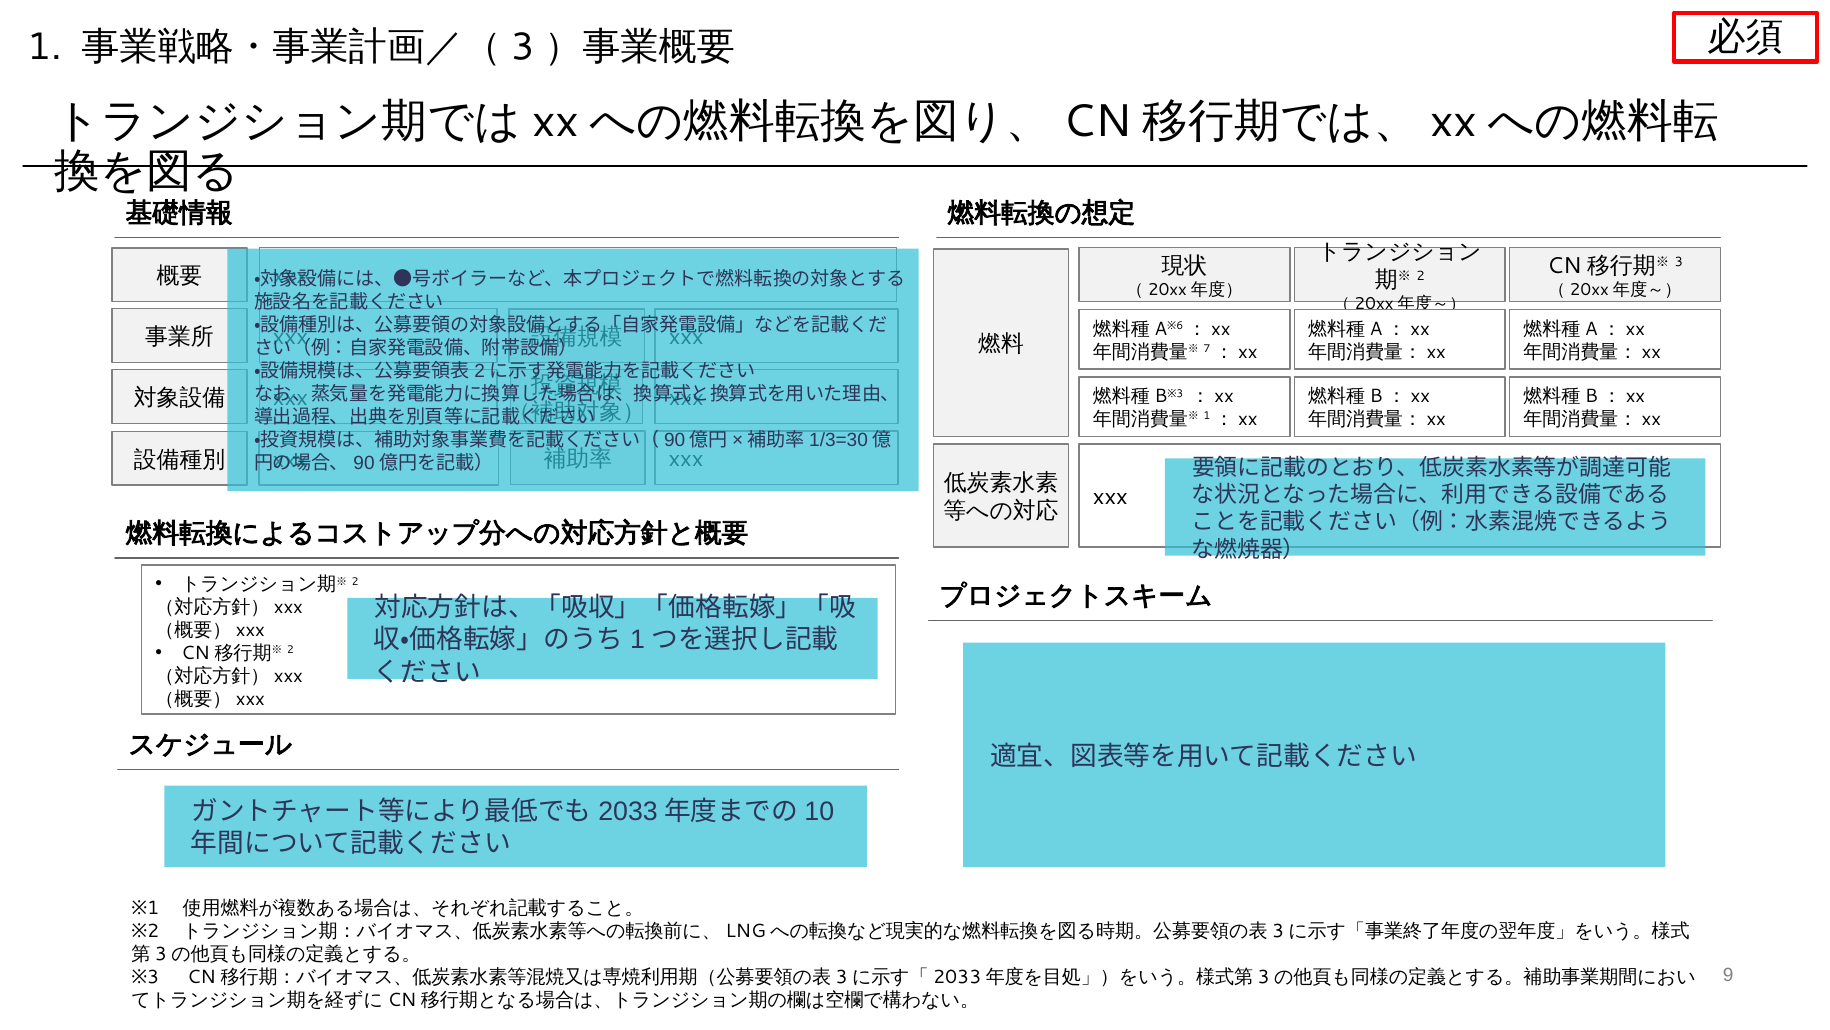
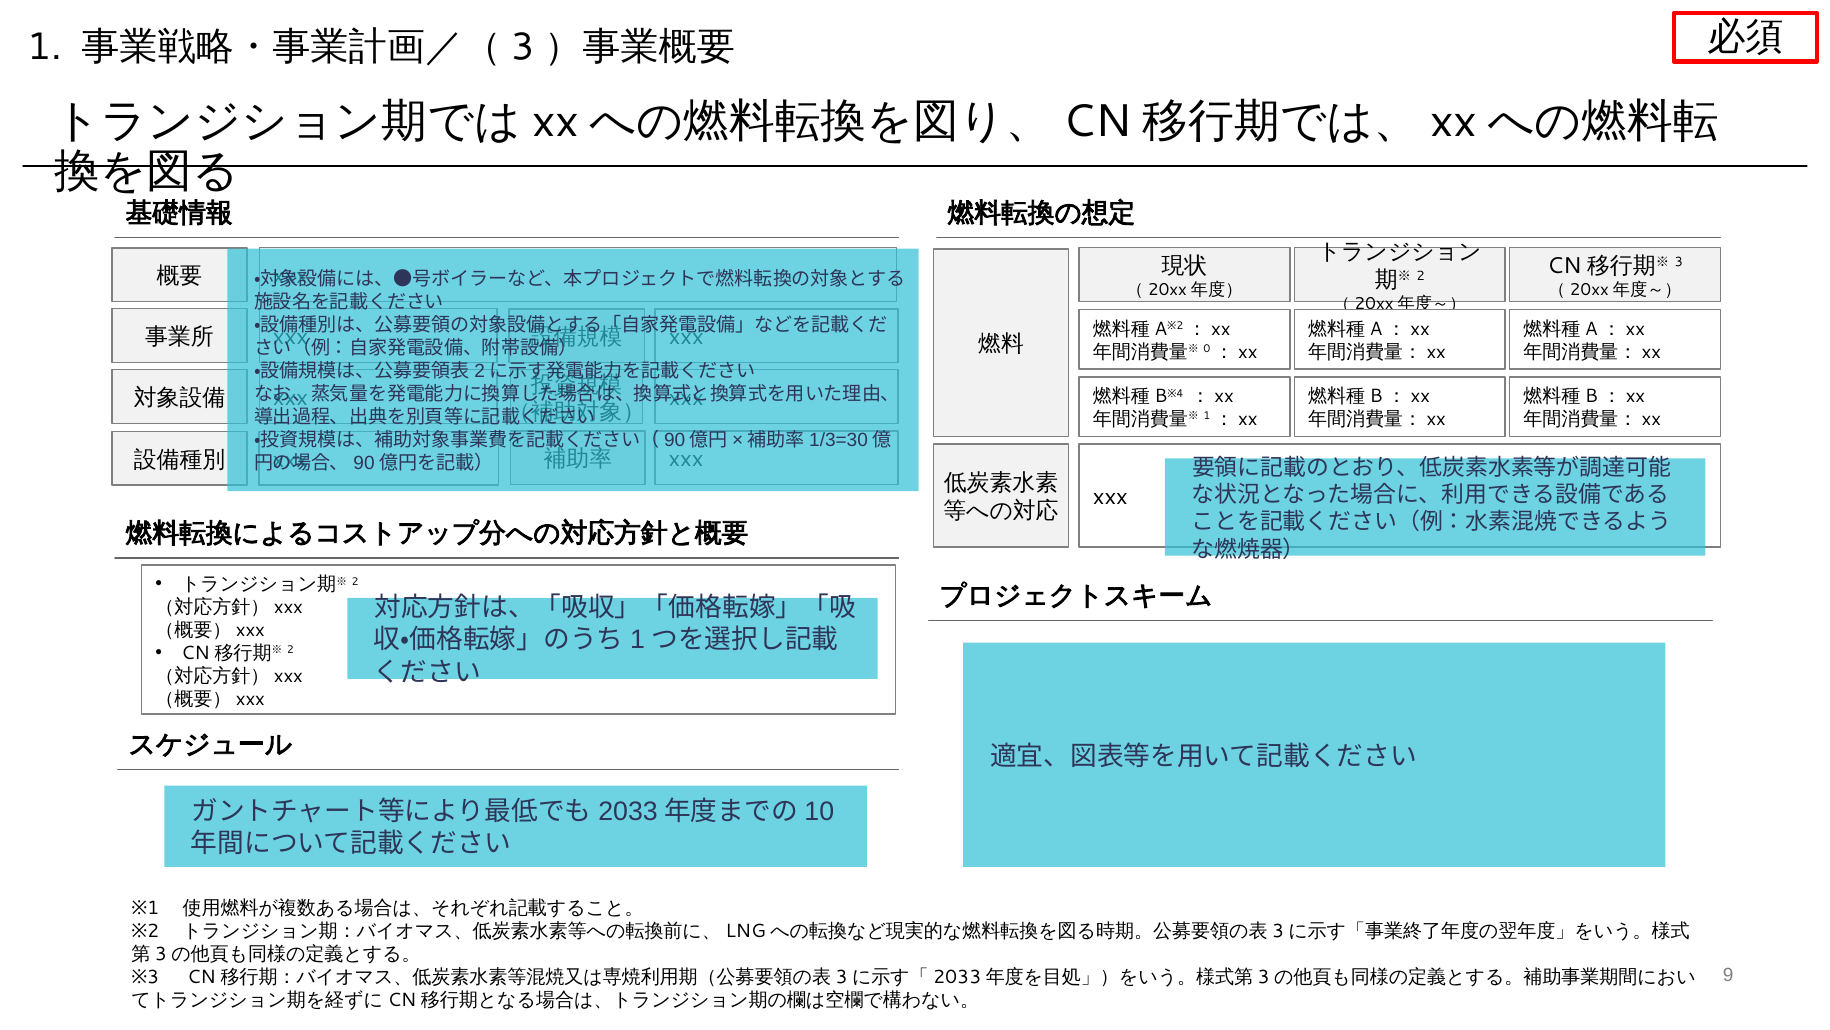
6: 6 -> 2 (1180, 326)
7: 7 -> 0 (1207, 349)
3: 3 -> 4 (1180, 393)
